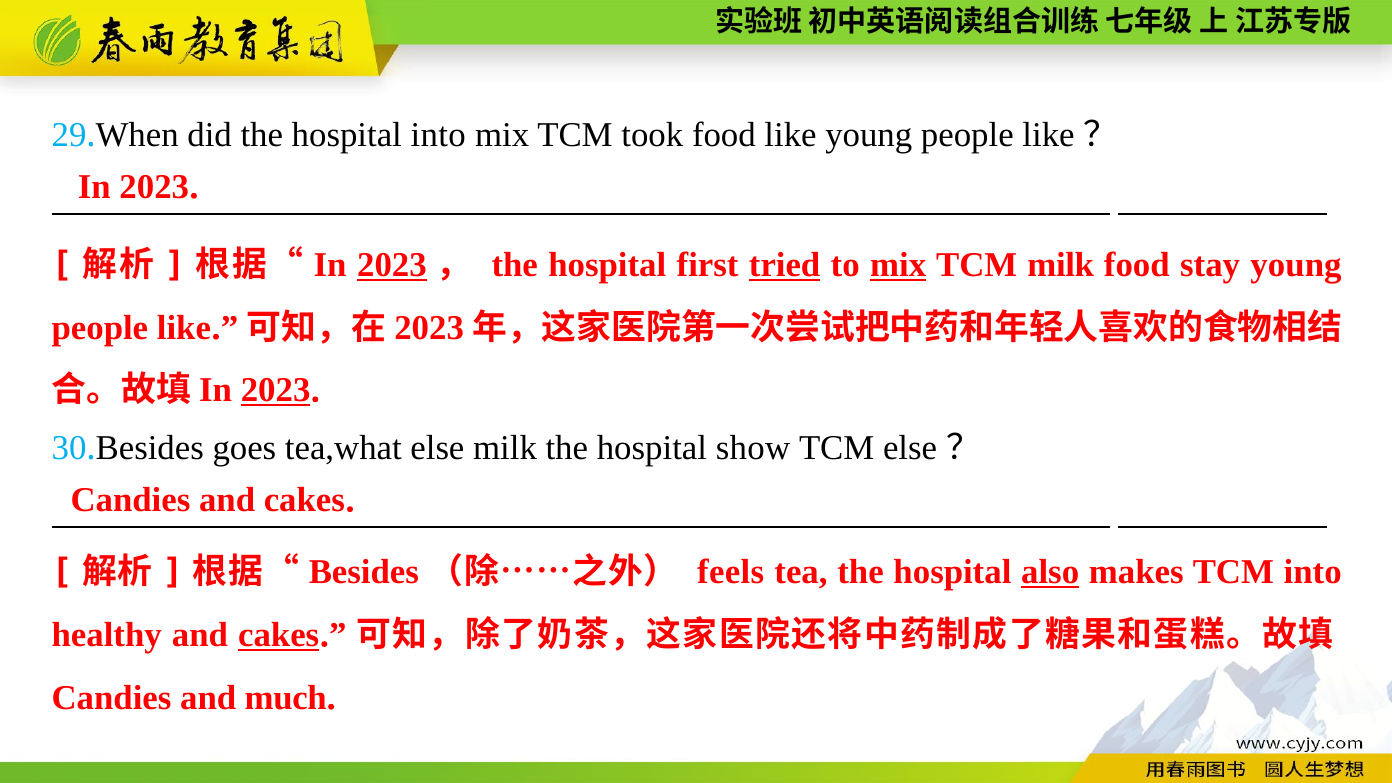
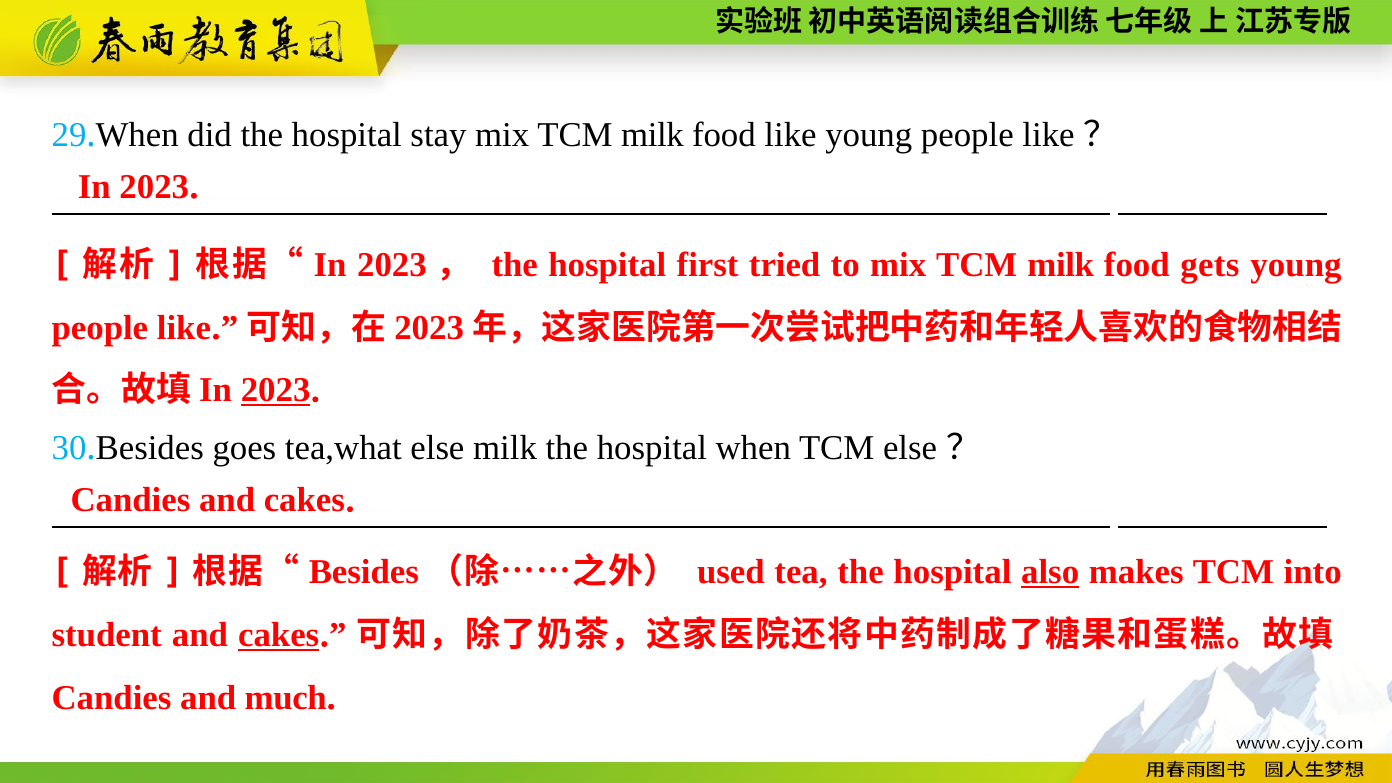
hospital into: into -> stay (438, 135)
took: took -> milk (653, 135)
2023 underline: present -> none (392, 265)
tried underline: present -> none (785, 265)
mix underline: present -> none (898, 265)
stay: stay -> gets (1210, 265)
hospital show: show -> when (753, 448)
feels: feels -> used (731, 573)
healthy: healthy -> student (107, 635)
